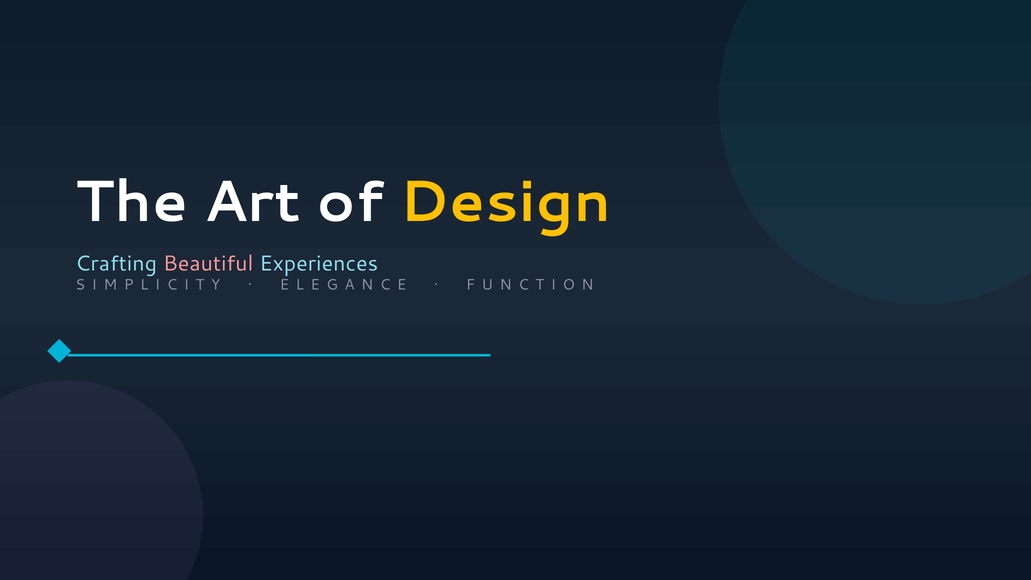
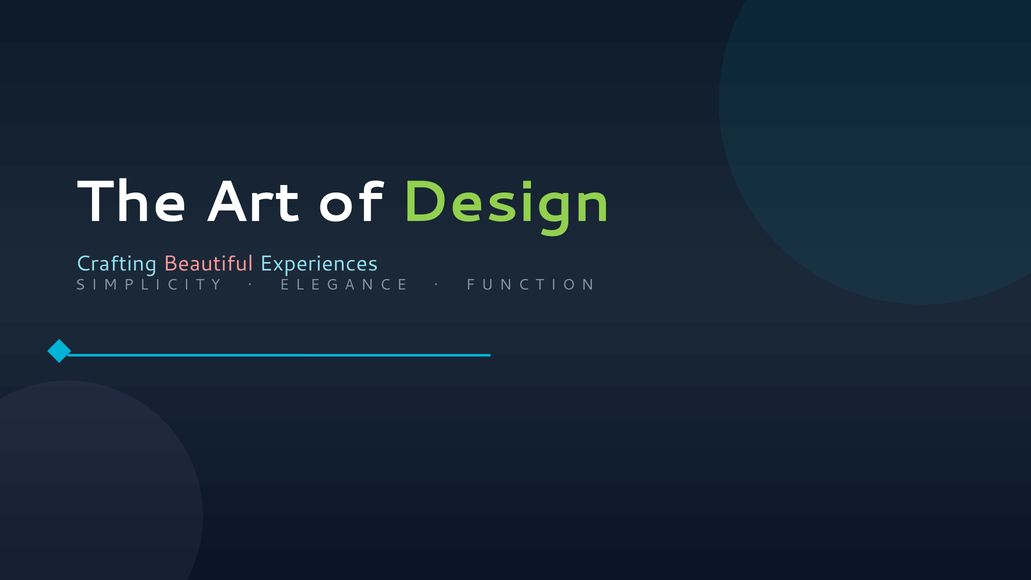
Design colour: yellow -> light green (505, 202)
